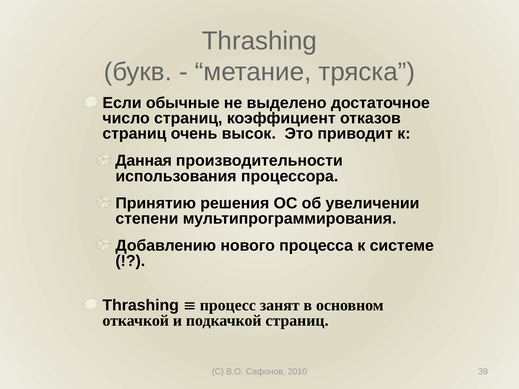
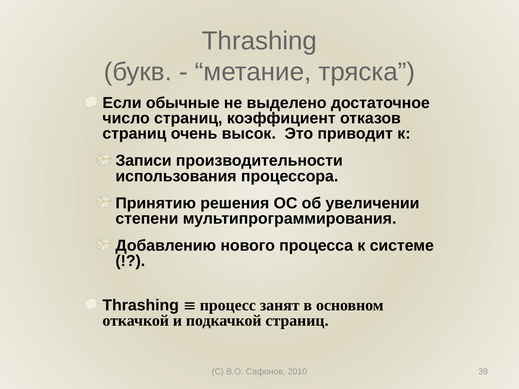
Данная: Данная -> Записи (144, 161)
